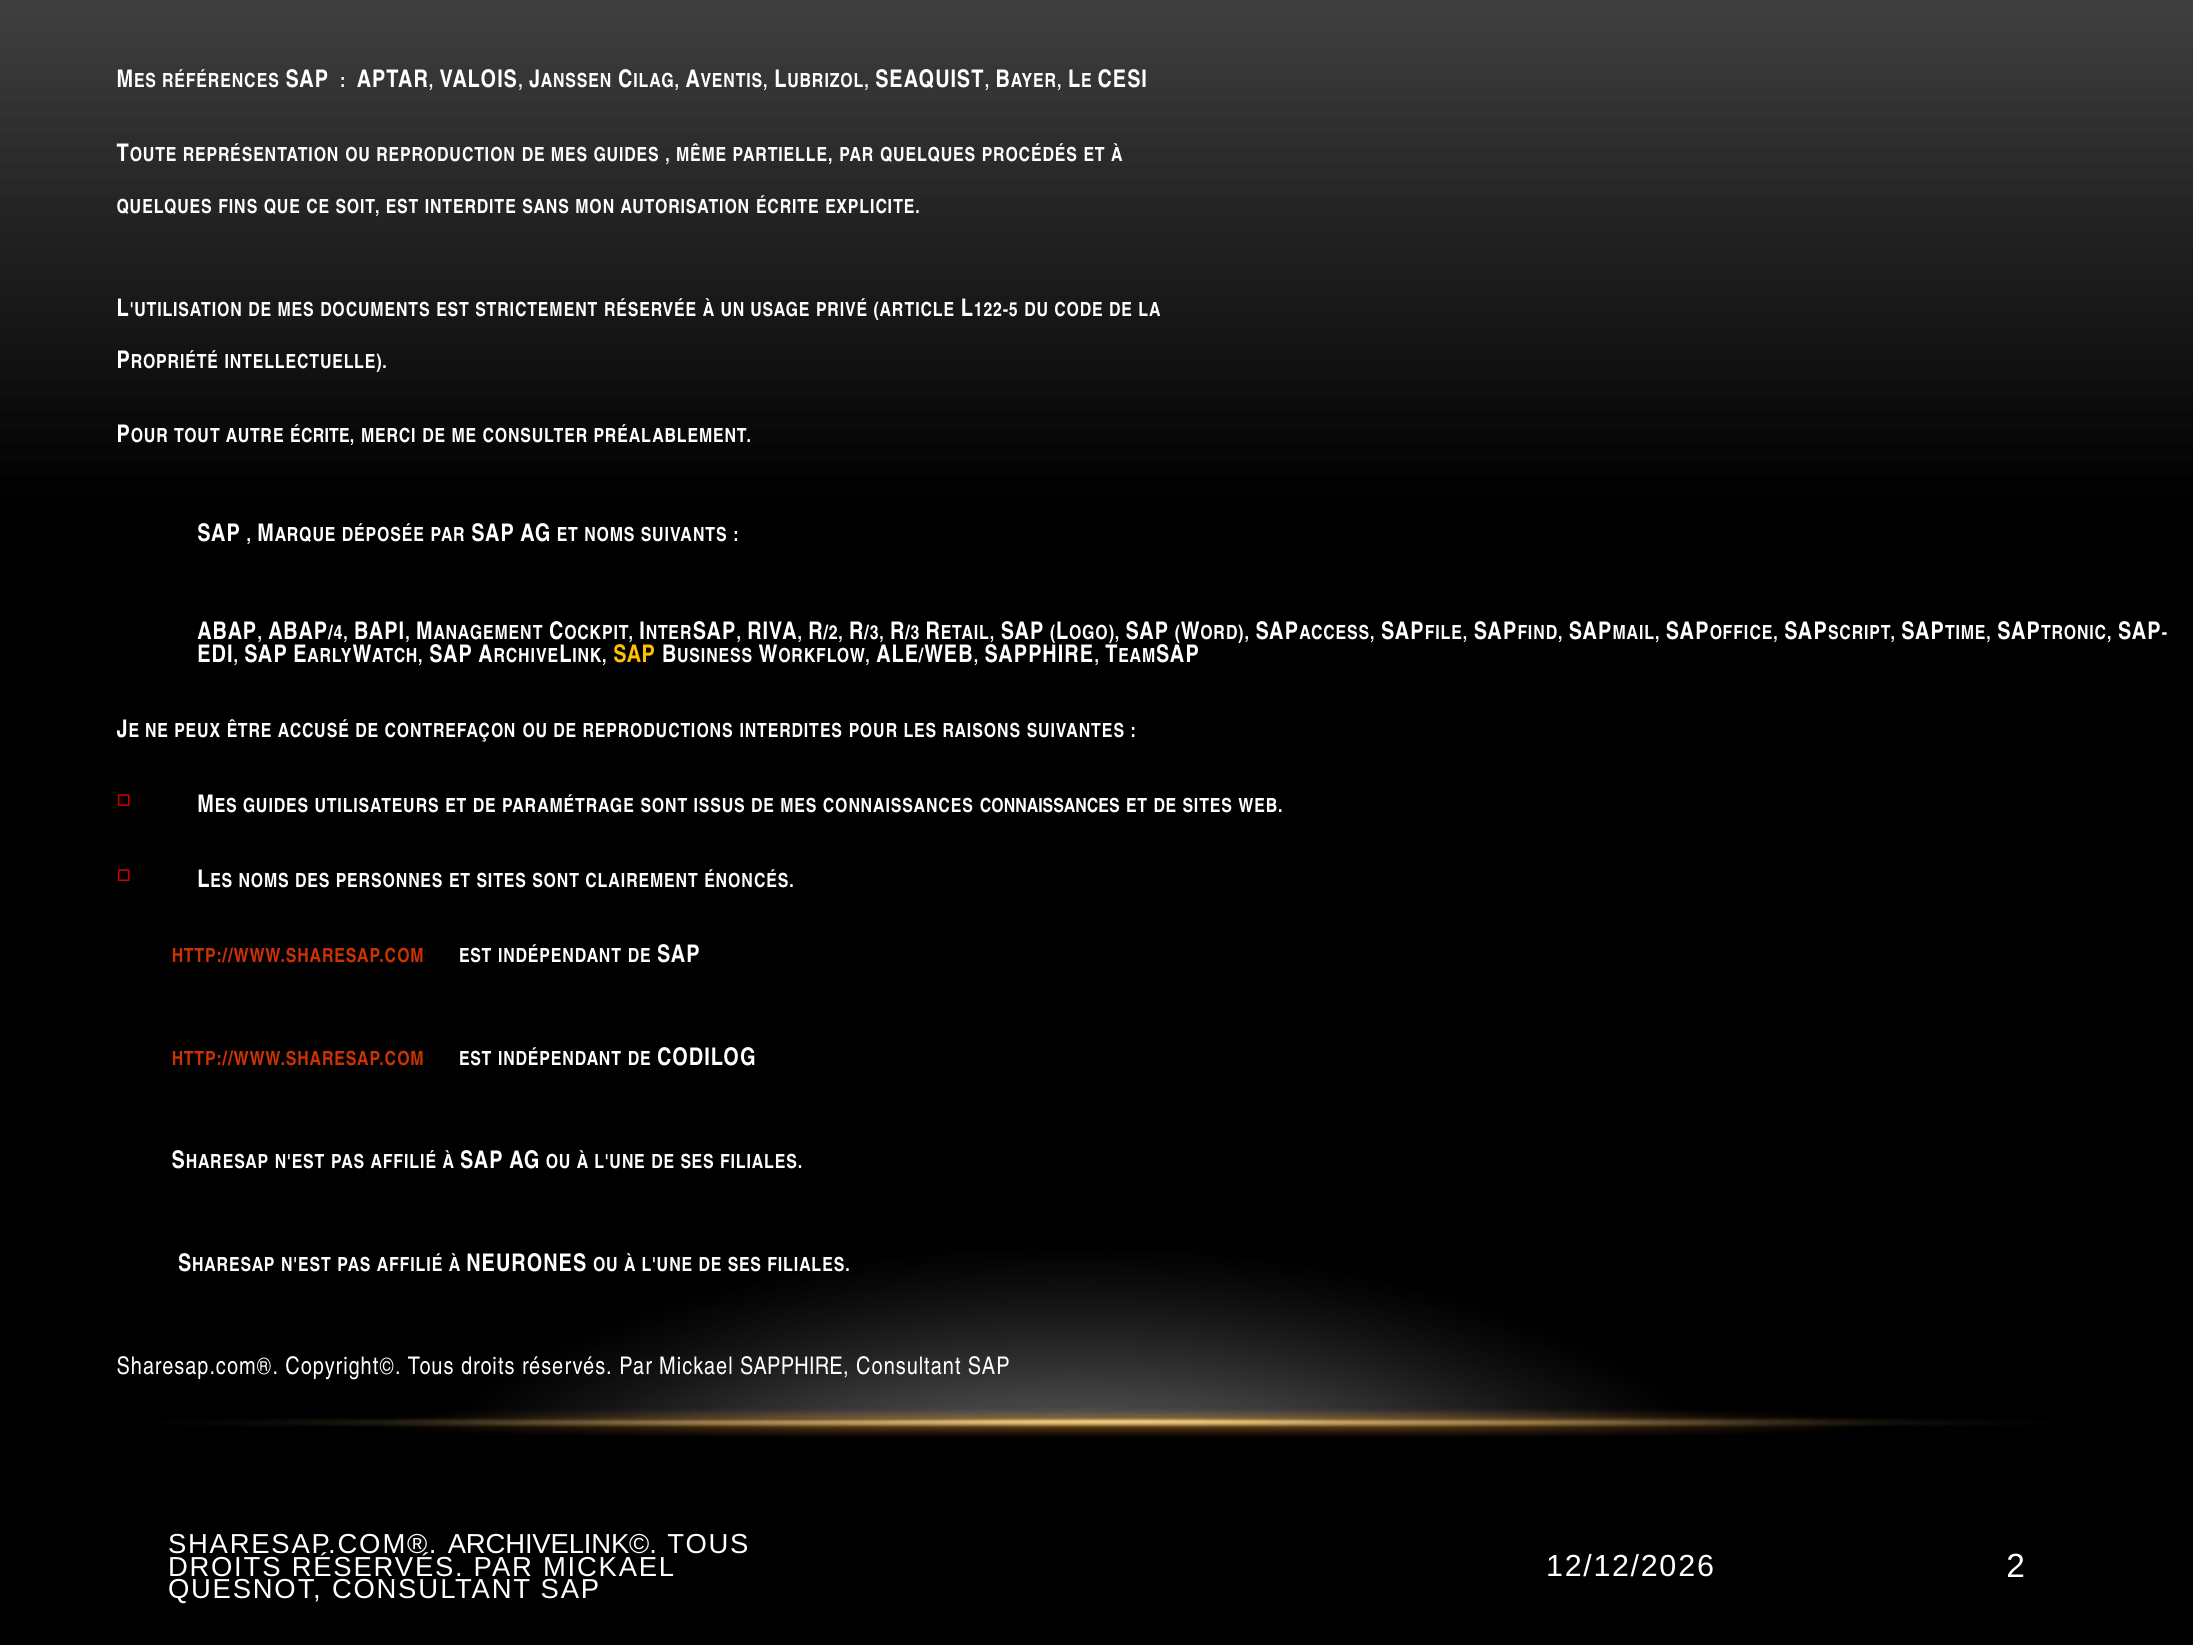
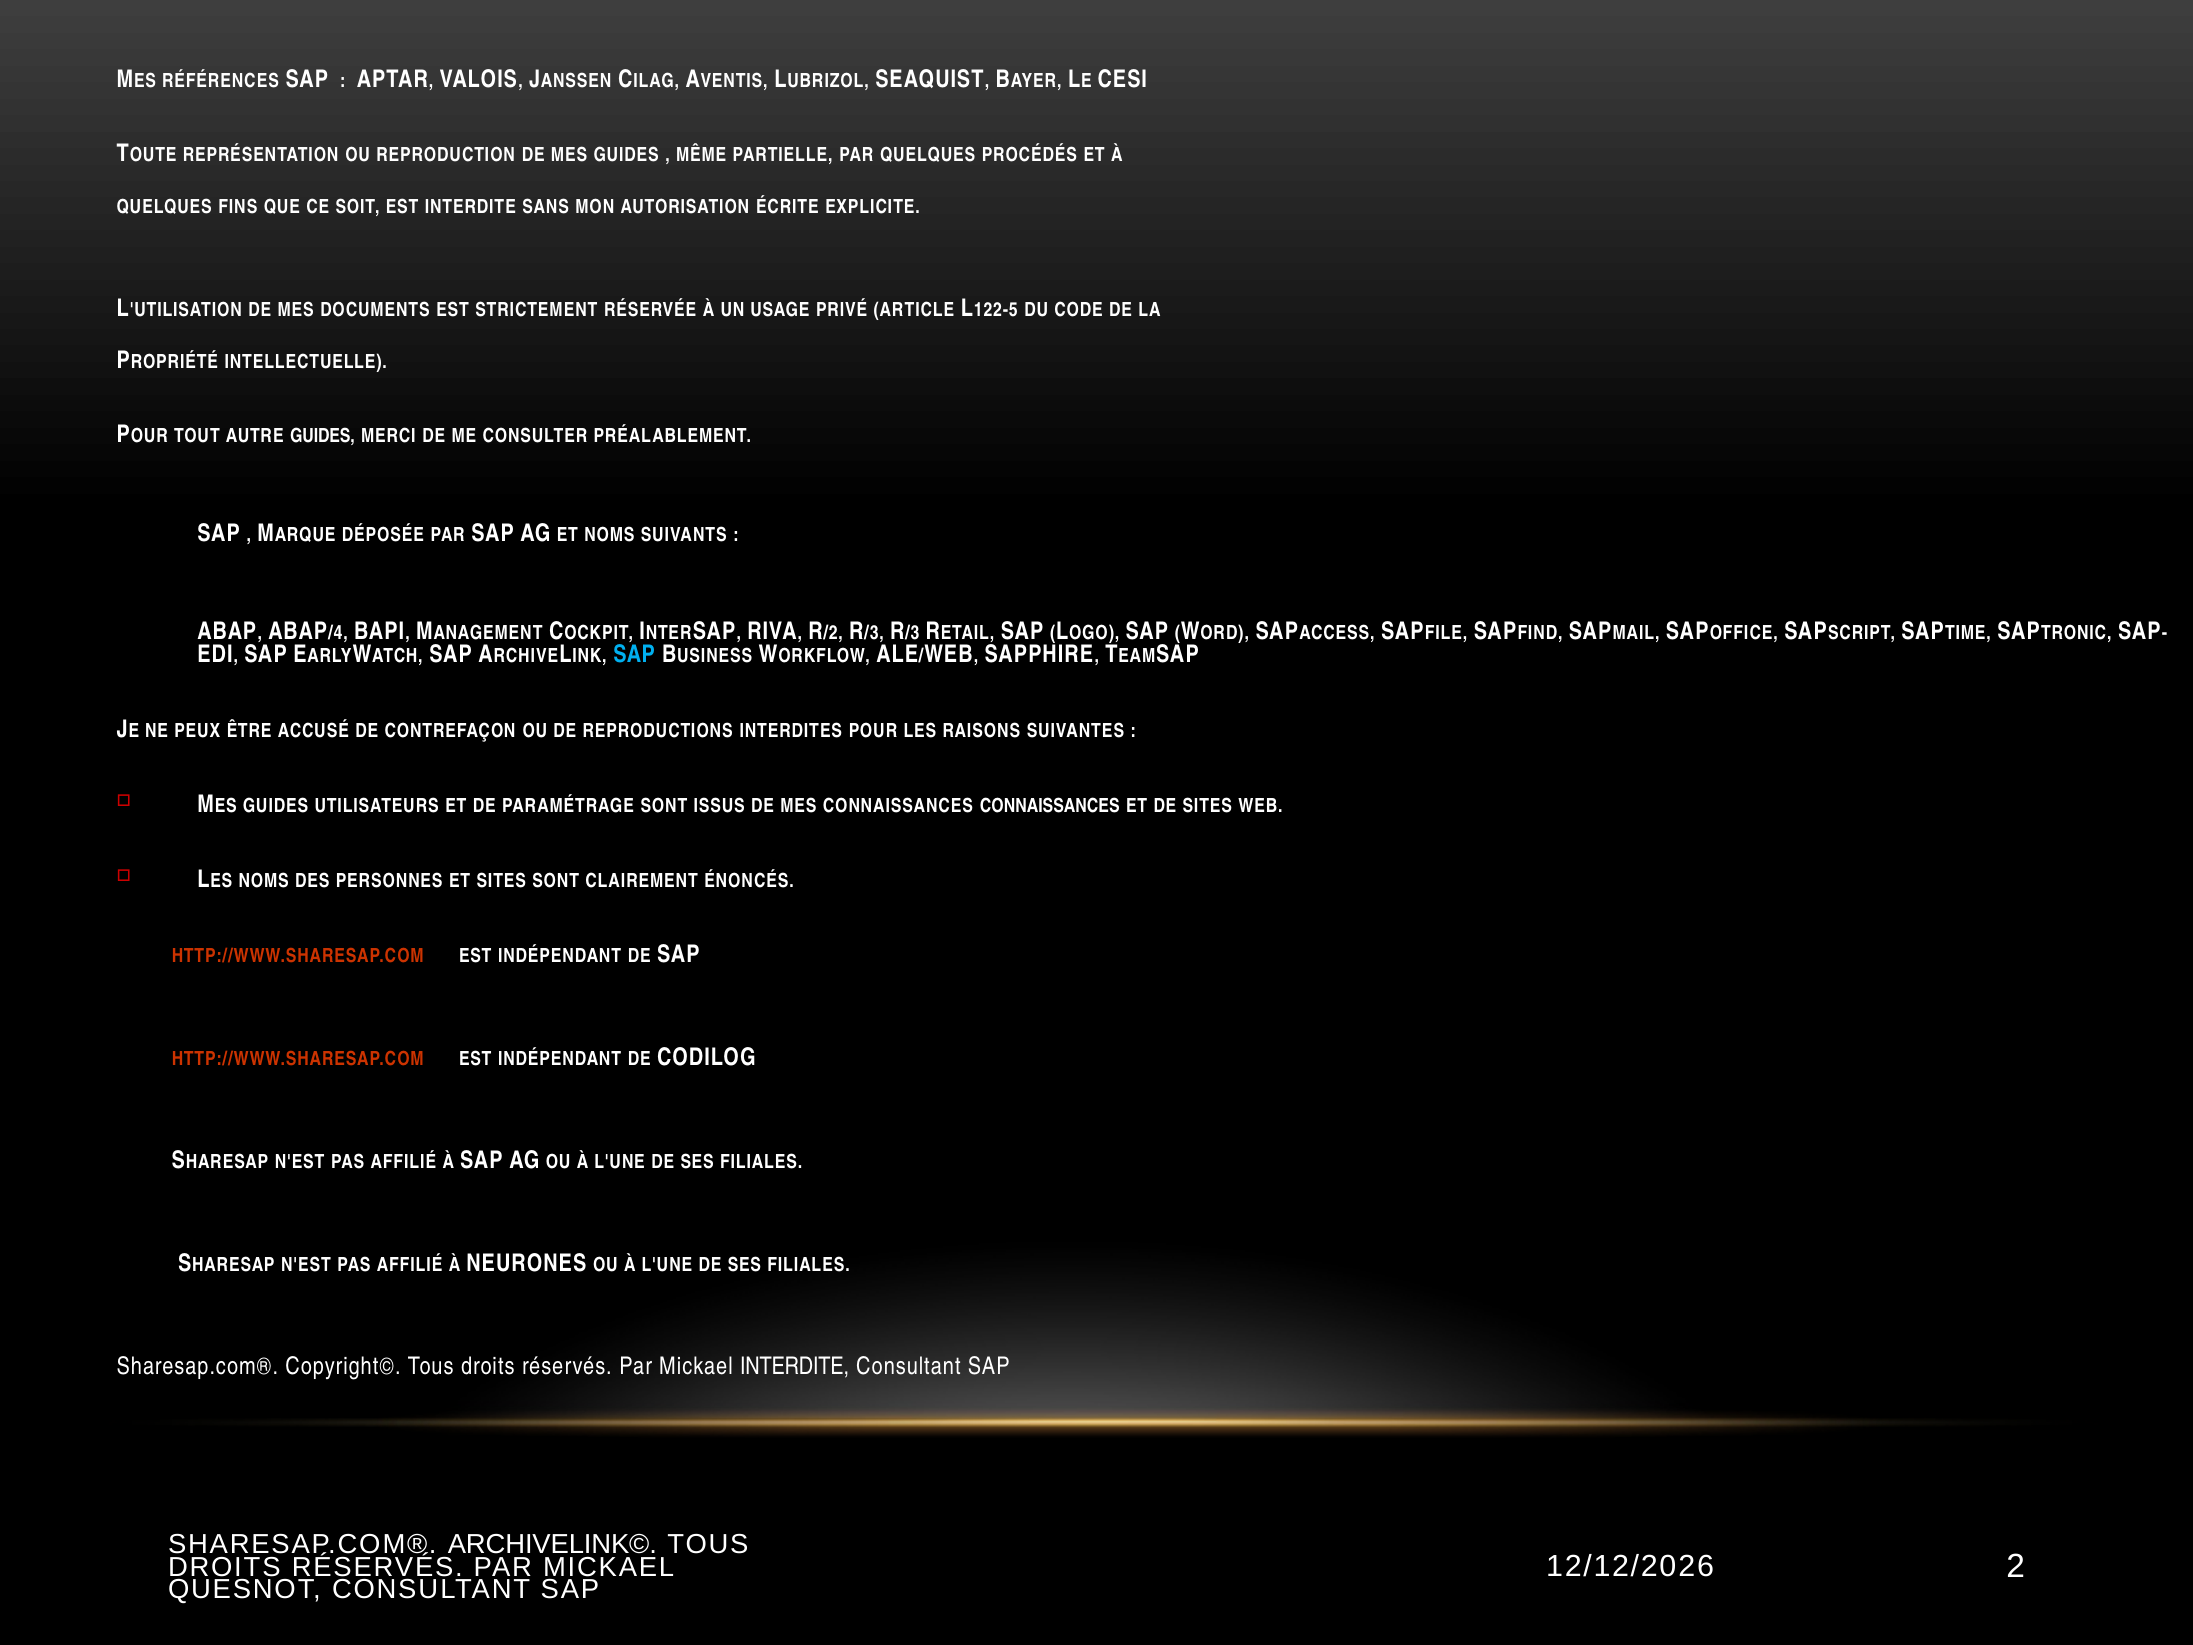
AUTRE ÉCRITE: ÉCRITE -> GUIDES (323, 436)
SAP colour: yellow -> light blue (634, 655)
Mickael SAPPHIRE: SAPPHIRE -> INTERDITE (795, 1366)
